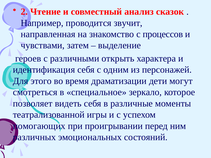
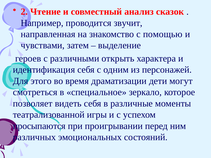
процессов: процессов -> помощью (163, 34)
помогающих: помогающих -> просыпаются (39, 126)
